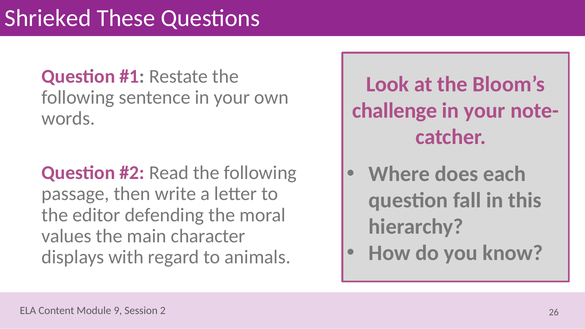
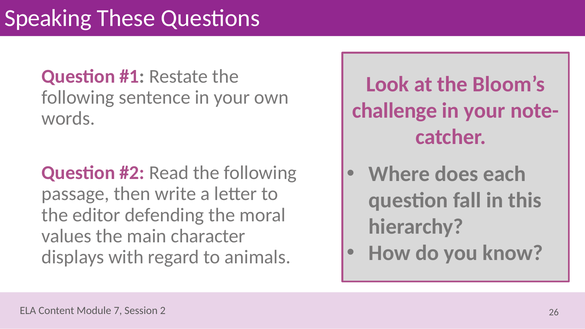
Shrieked: Shrieked -> Speaking (48, 18)
9: 9 -> 7 (118, 311)
